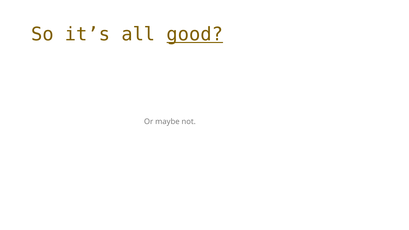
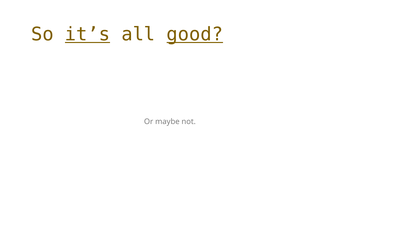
it’s underline: none -> present (88, 34)
